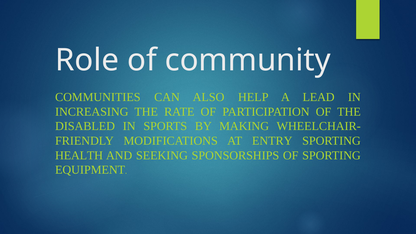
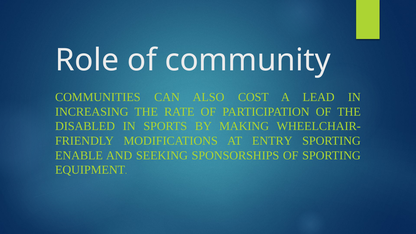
HELP: HELP -> COST (253, 97)
HEALTH: HEALTH -> ENABLE (79, 155)
